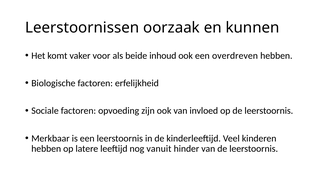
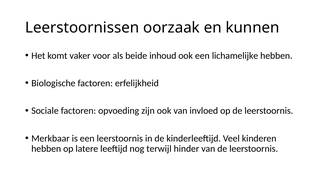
overdreven: overdreven -> lichamelijke (235, 56)
vanuit: vanuit -> terwijl (159, 149)
